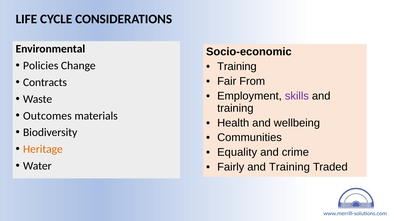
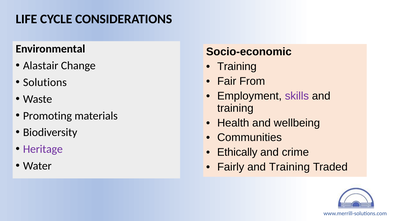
Policies: Policies -> Alastair (41, 66)
Contracts: Contracts -> Solutions (45, 83)
Outcomes: Outcomes -> Promoting (47, 116)
Heritage colour: orange -> purple (43, 150)
Equality: Equality -> Ethically (237, 153)
